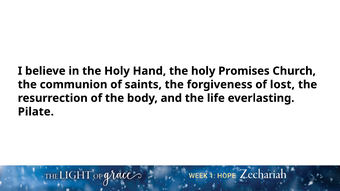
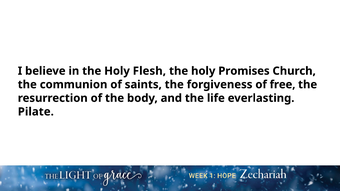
Hand: Hand -> Flesh (149, 71)
lost: lost -> free (283, 85)
